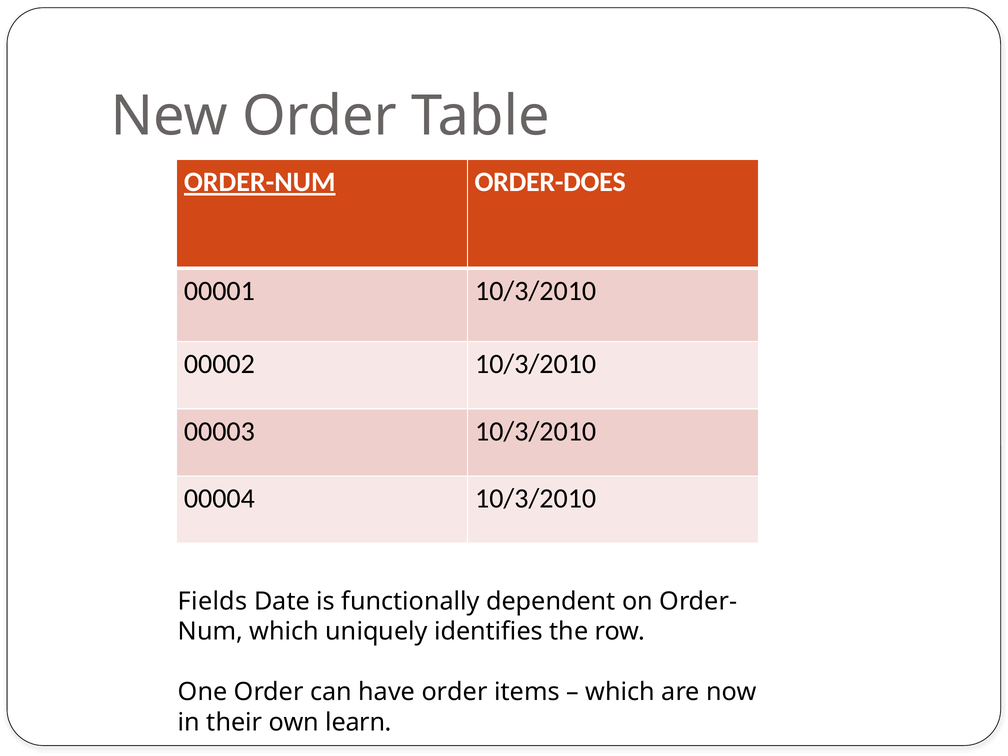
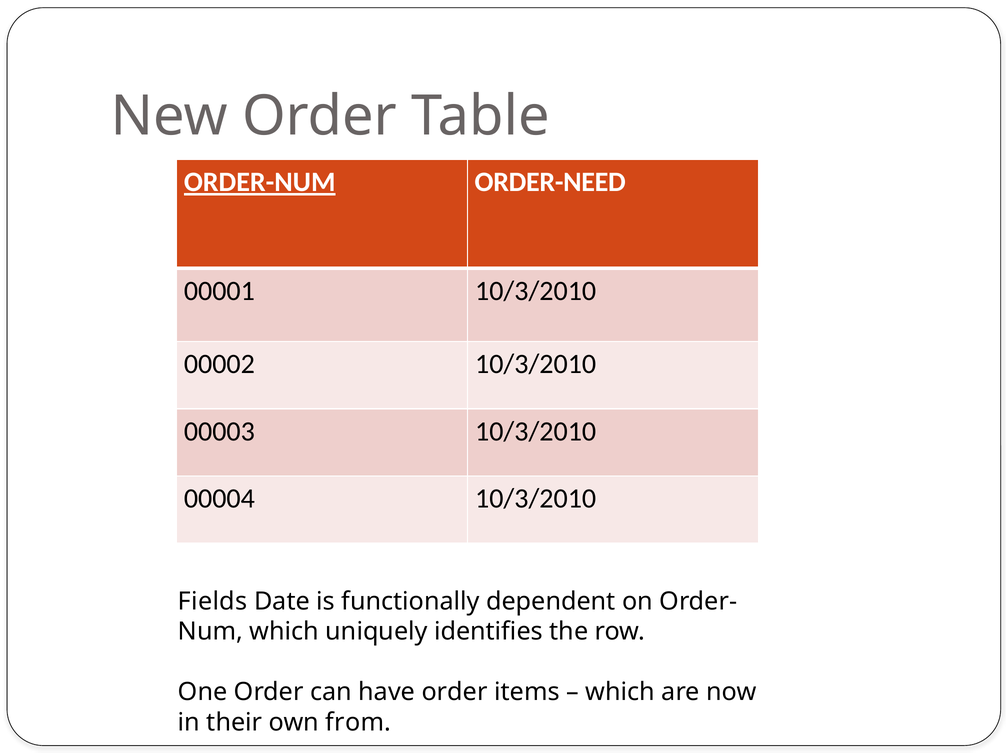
ORDER-DOES: ORDER-DOES -> ORDER-NEED (550, 182)
learn: learn -> from (358, 722)
